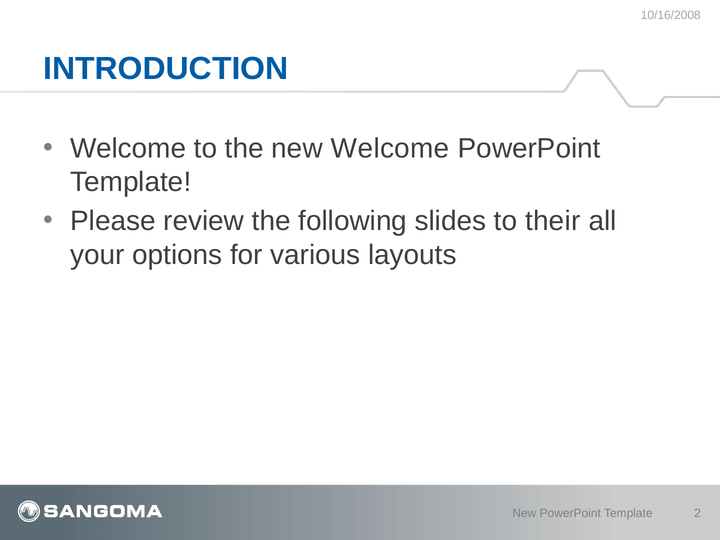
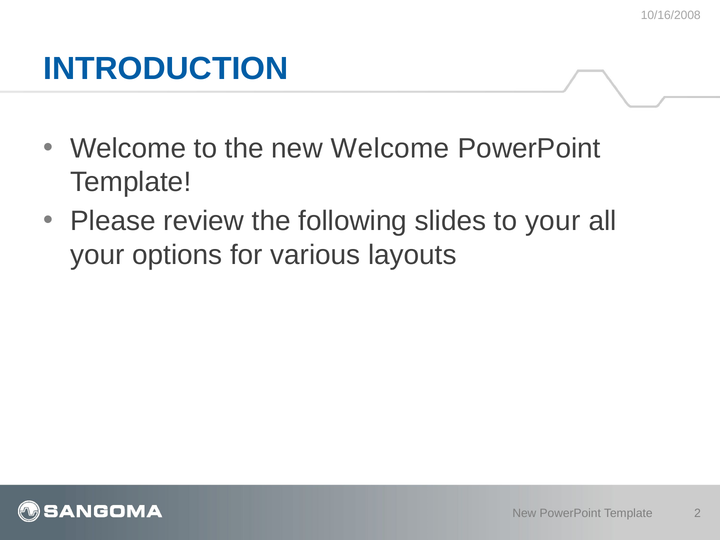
to their: their -> your (553, 221)
